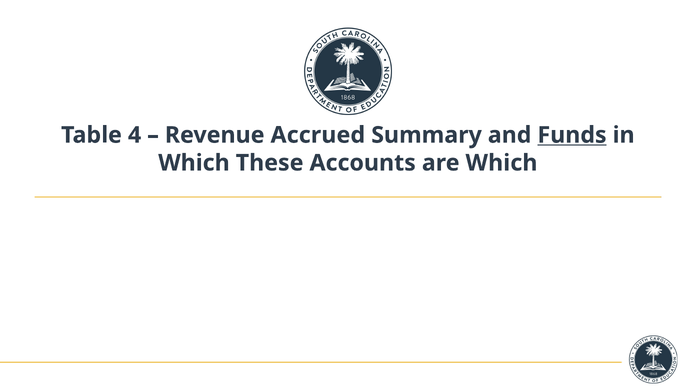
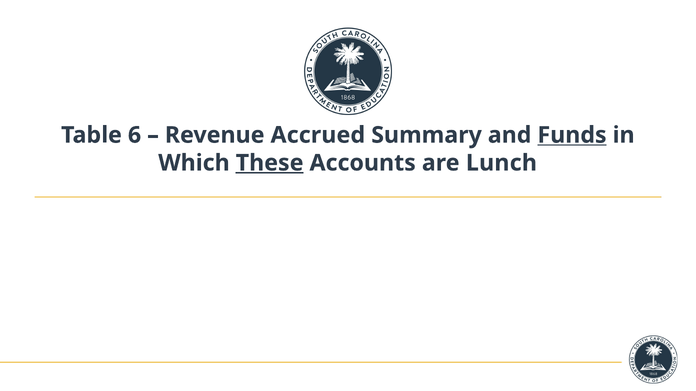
4: 4 -> 6 (135, 135)
These underline: none -> present (270, 163)
are Which: Which -> Lunch (501, 163)
